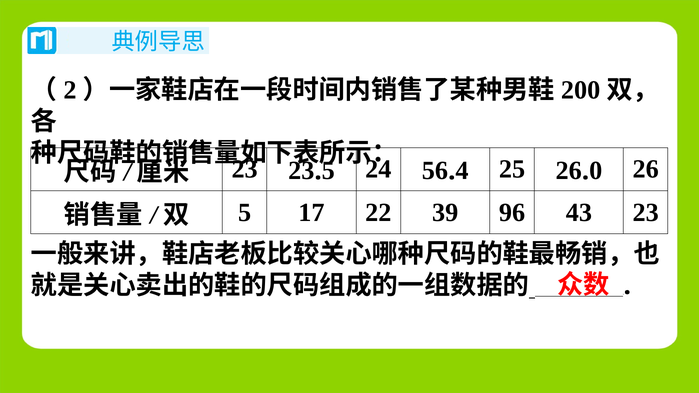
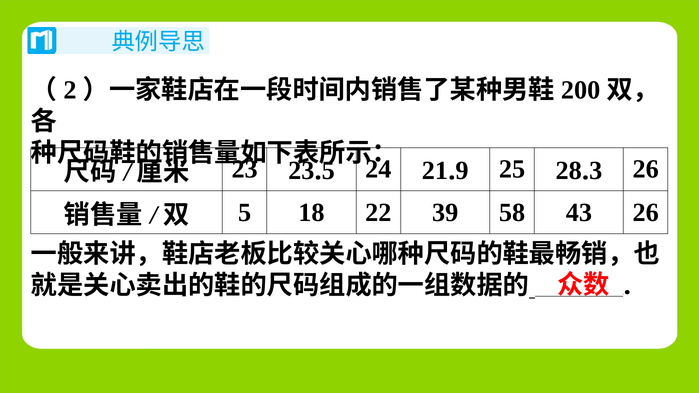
56: 56 -> 21 (435, 171)
4: 4 -> 9 (462, 171)
25 26: 26 -> 28 (569, 171)
0: 0 -> 3 (596, 171)
17: 17 -> 18 (311, 213)
96: 96 -> 58 (512, 213)
43 23: 23 -> 26 (646, 213)
